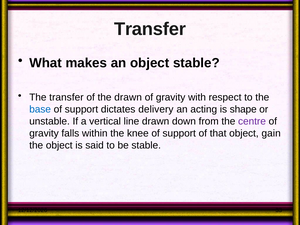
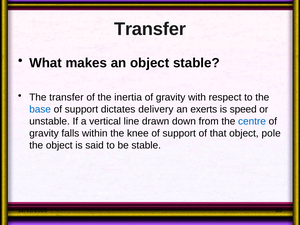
the drawn: drawn -> inertia (128, 97)
acting: acting -> exerts (204, 109)
shape: shape -> speed (243, 109)
centre colour: purple -> blue (252, 121)
gain: gain -> pole (271, 133)
